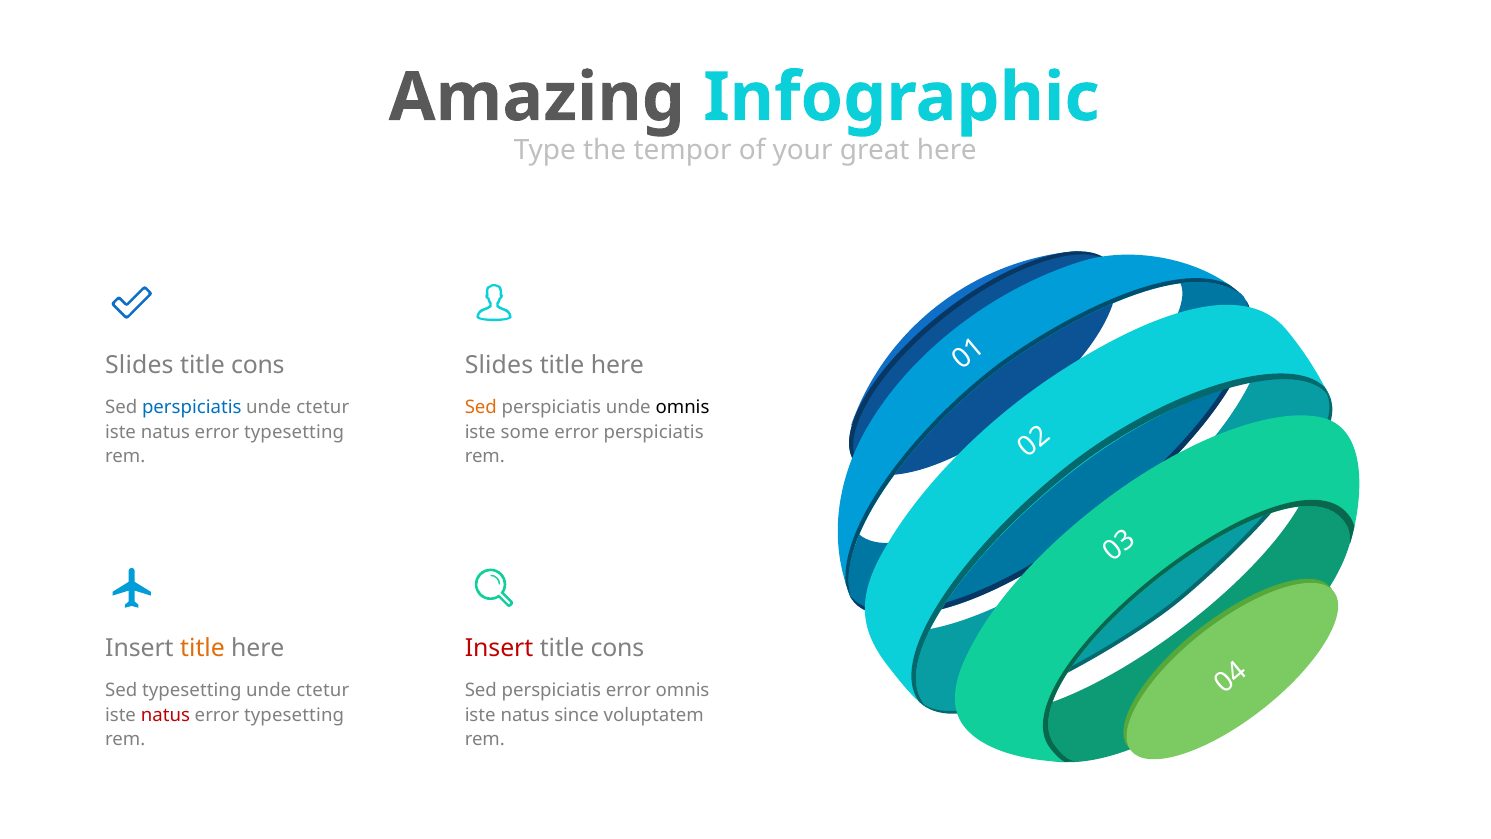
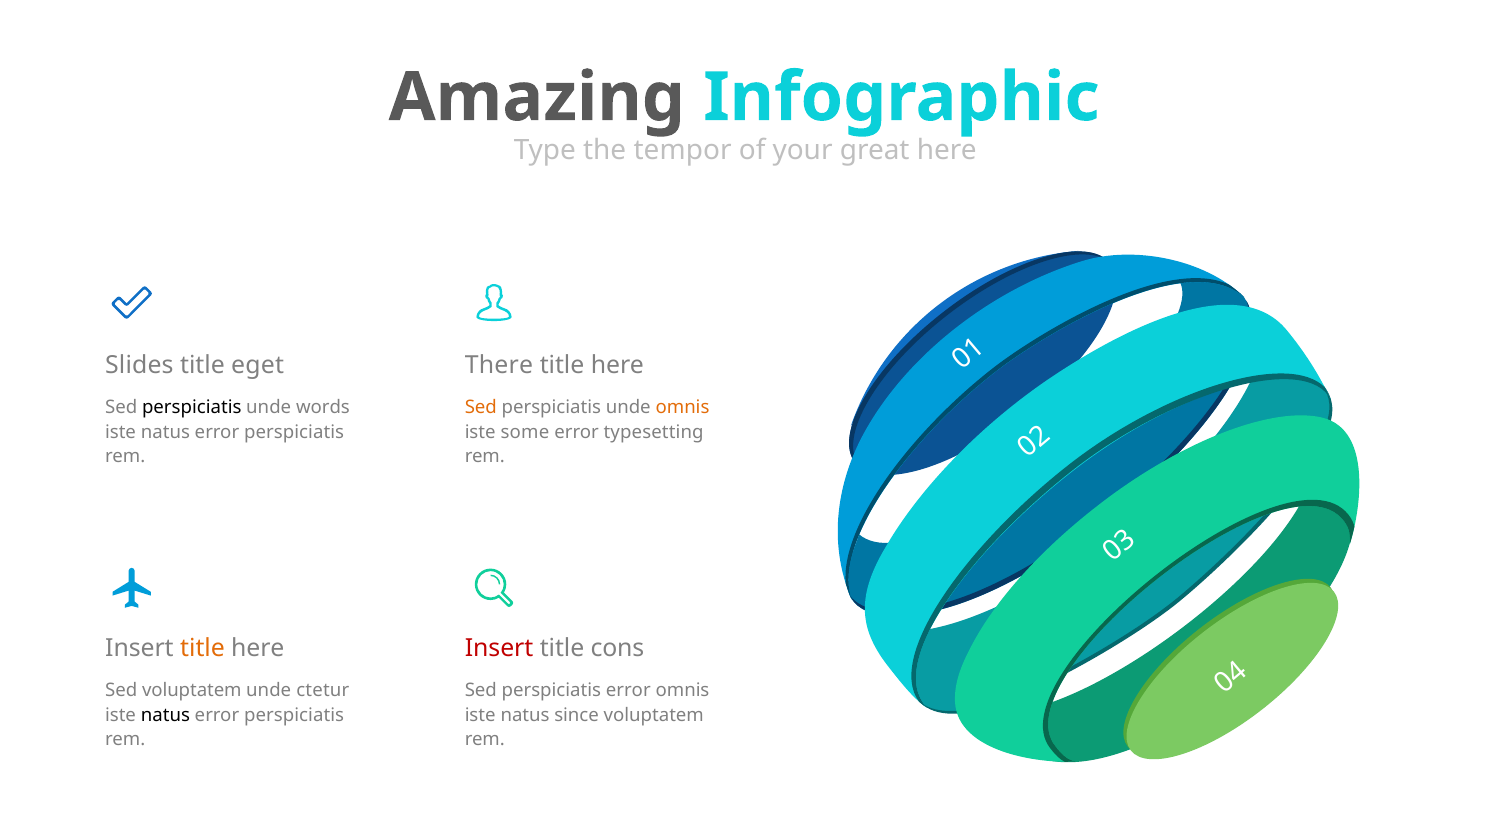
cons: cons -> eget (258, 365)
Slides: Slides -> There (499, 365)
perspiciatis colour: blue -> black (192, 408)
ctetur: ctetur -> words (323, 408)
omnis colour: black -> orange (683, 408)
typesetting: typesetting -> perspiciatis (294, 432)
error perspiciatis: perspiciatis -> typesetting (654, 432)
Sed typesetting: typesetting -> voluptatem (192, 690)
natus colour: red -> black (165, 715)
typesetting: typesetting -> perspiciatis (294, 715)
